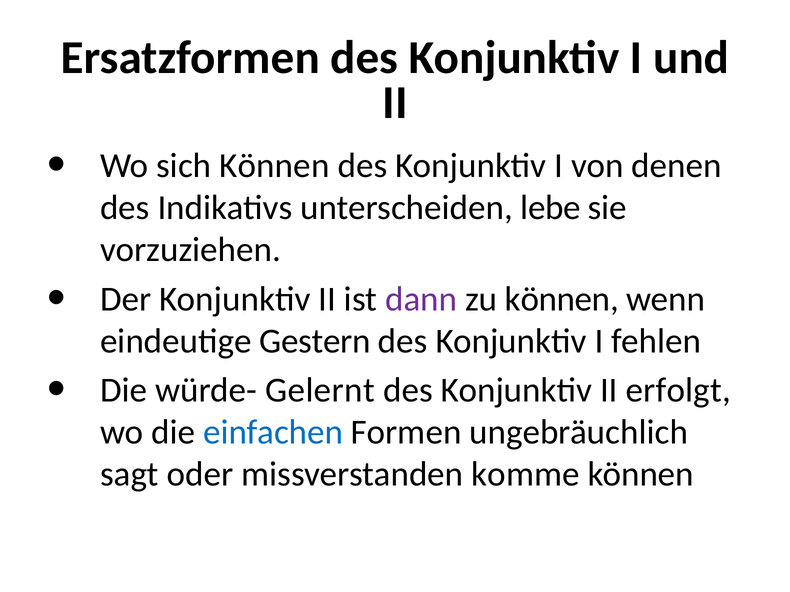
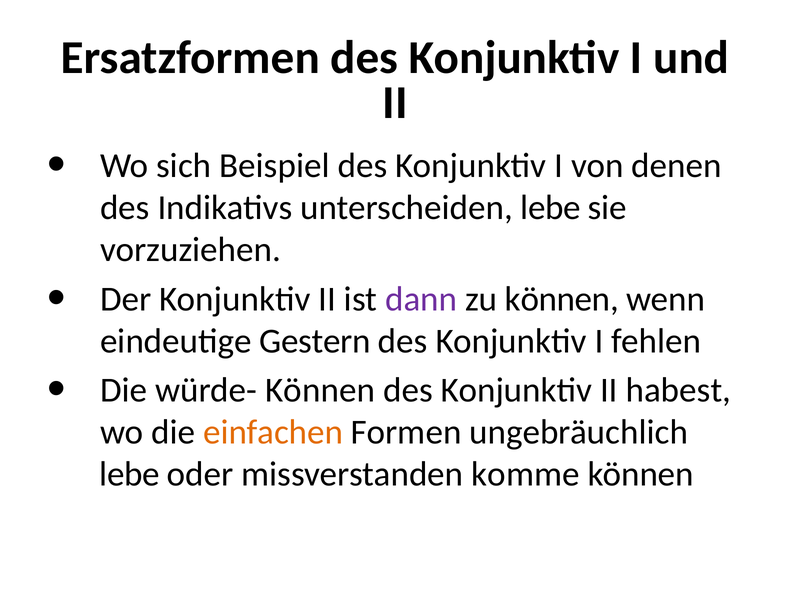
sich Können: Können -> Beispiel (274, 166)
würde- Gelernt: Gelernt -> Können (320, 391)
erfolgt: erfolgt -> habest (678, 391)
einfachen colour: blue -> orange (273, 433)
sagt: sagt -> lebe (130, 475)
